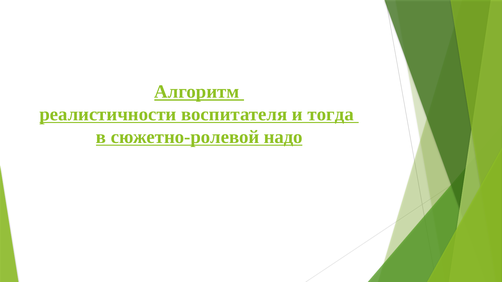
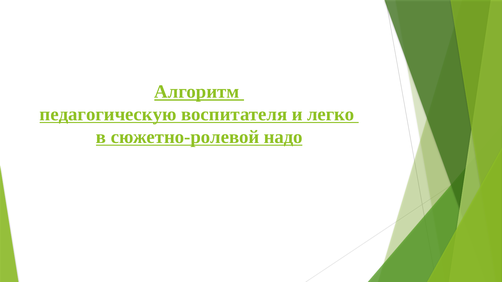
реалистичности: реалистичности -> педагогическую (108, 114)
тогда: тогда -> легко (331, 114)
